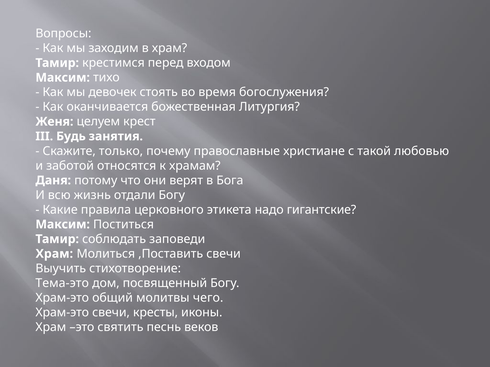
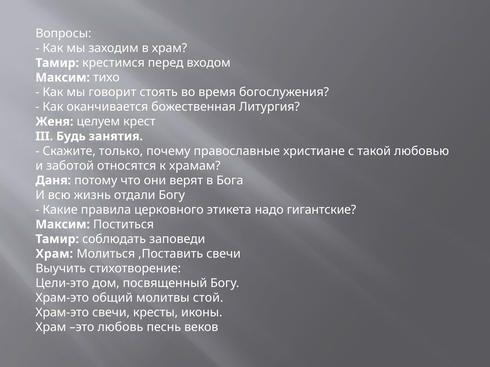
девочек: девочек -> говорит (112, 92)
Тема-это: Тема-это -> Цели-это (62, 283)
чего: чего -> стой (208, 298)
святить: святить -> любовь (120, 328)
